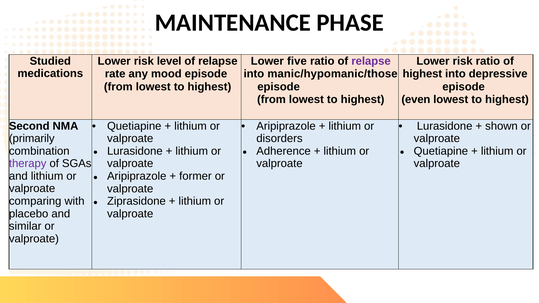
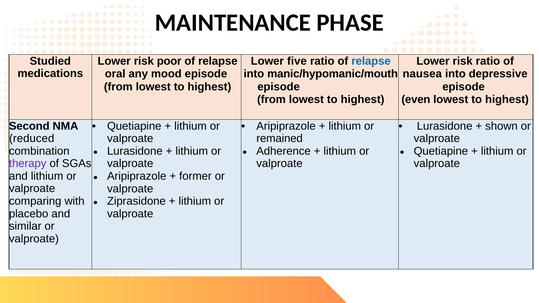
level: level -> poor (169, 61)
relapse colour: purple -> blue (371, 61)
rate: rate -> oral (115, 74)
manic/hypomanic/those: manic/hypomanic/those -> manic/hypomanic/mouth (333, 74)
highest: highest -> nausea (422, 74)
primarily: primarily -> reduced (32, 139)
disorders: disorders -> remained (280, 139)
